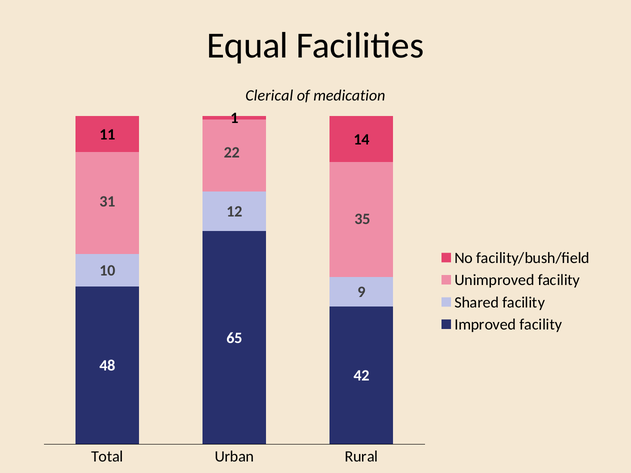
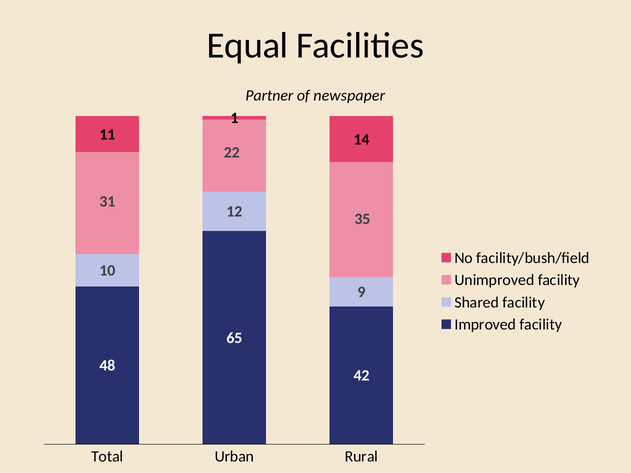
Clerical: Clerical -> Partner (269, 96)
medication: medication -> newspaper (349, 96)
